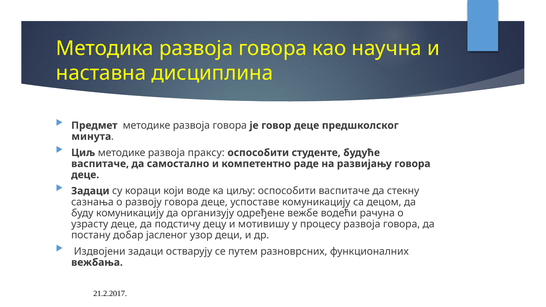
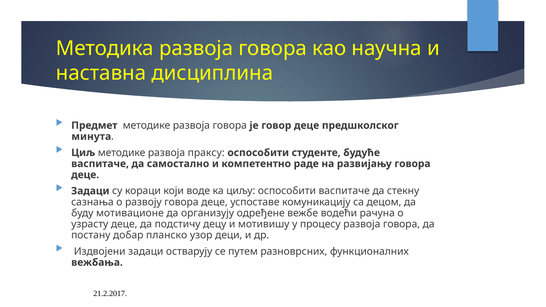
буду комуникацију: комуникацију -> мотивационе (130, 213)
јасленог: јасленог -> планско (167, 235)
